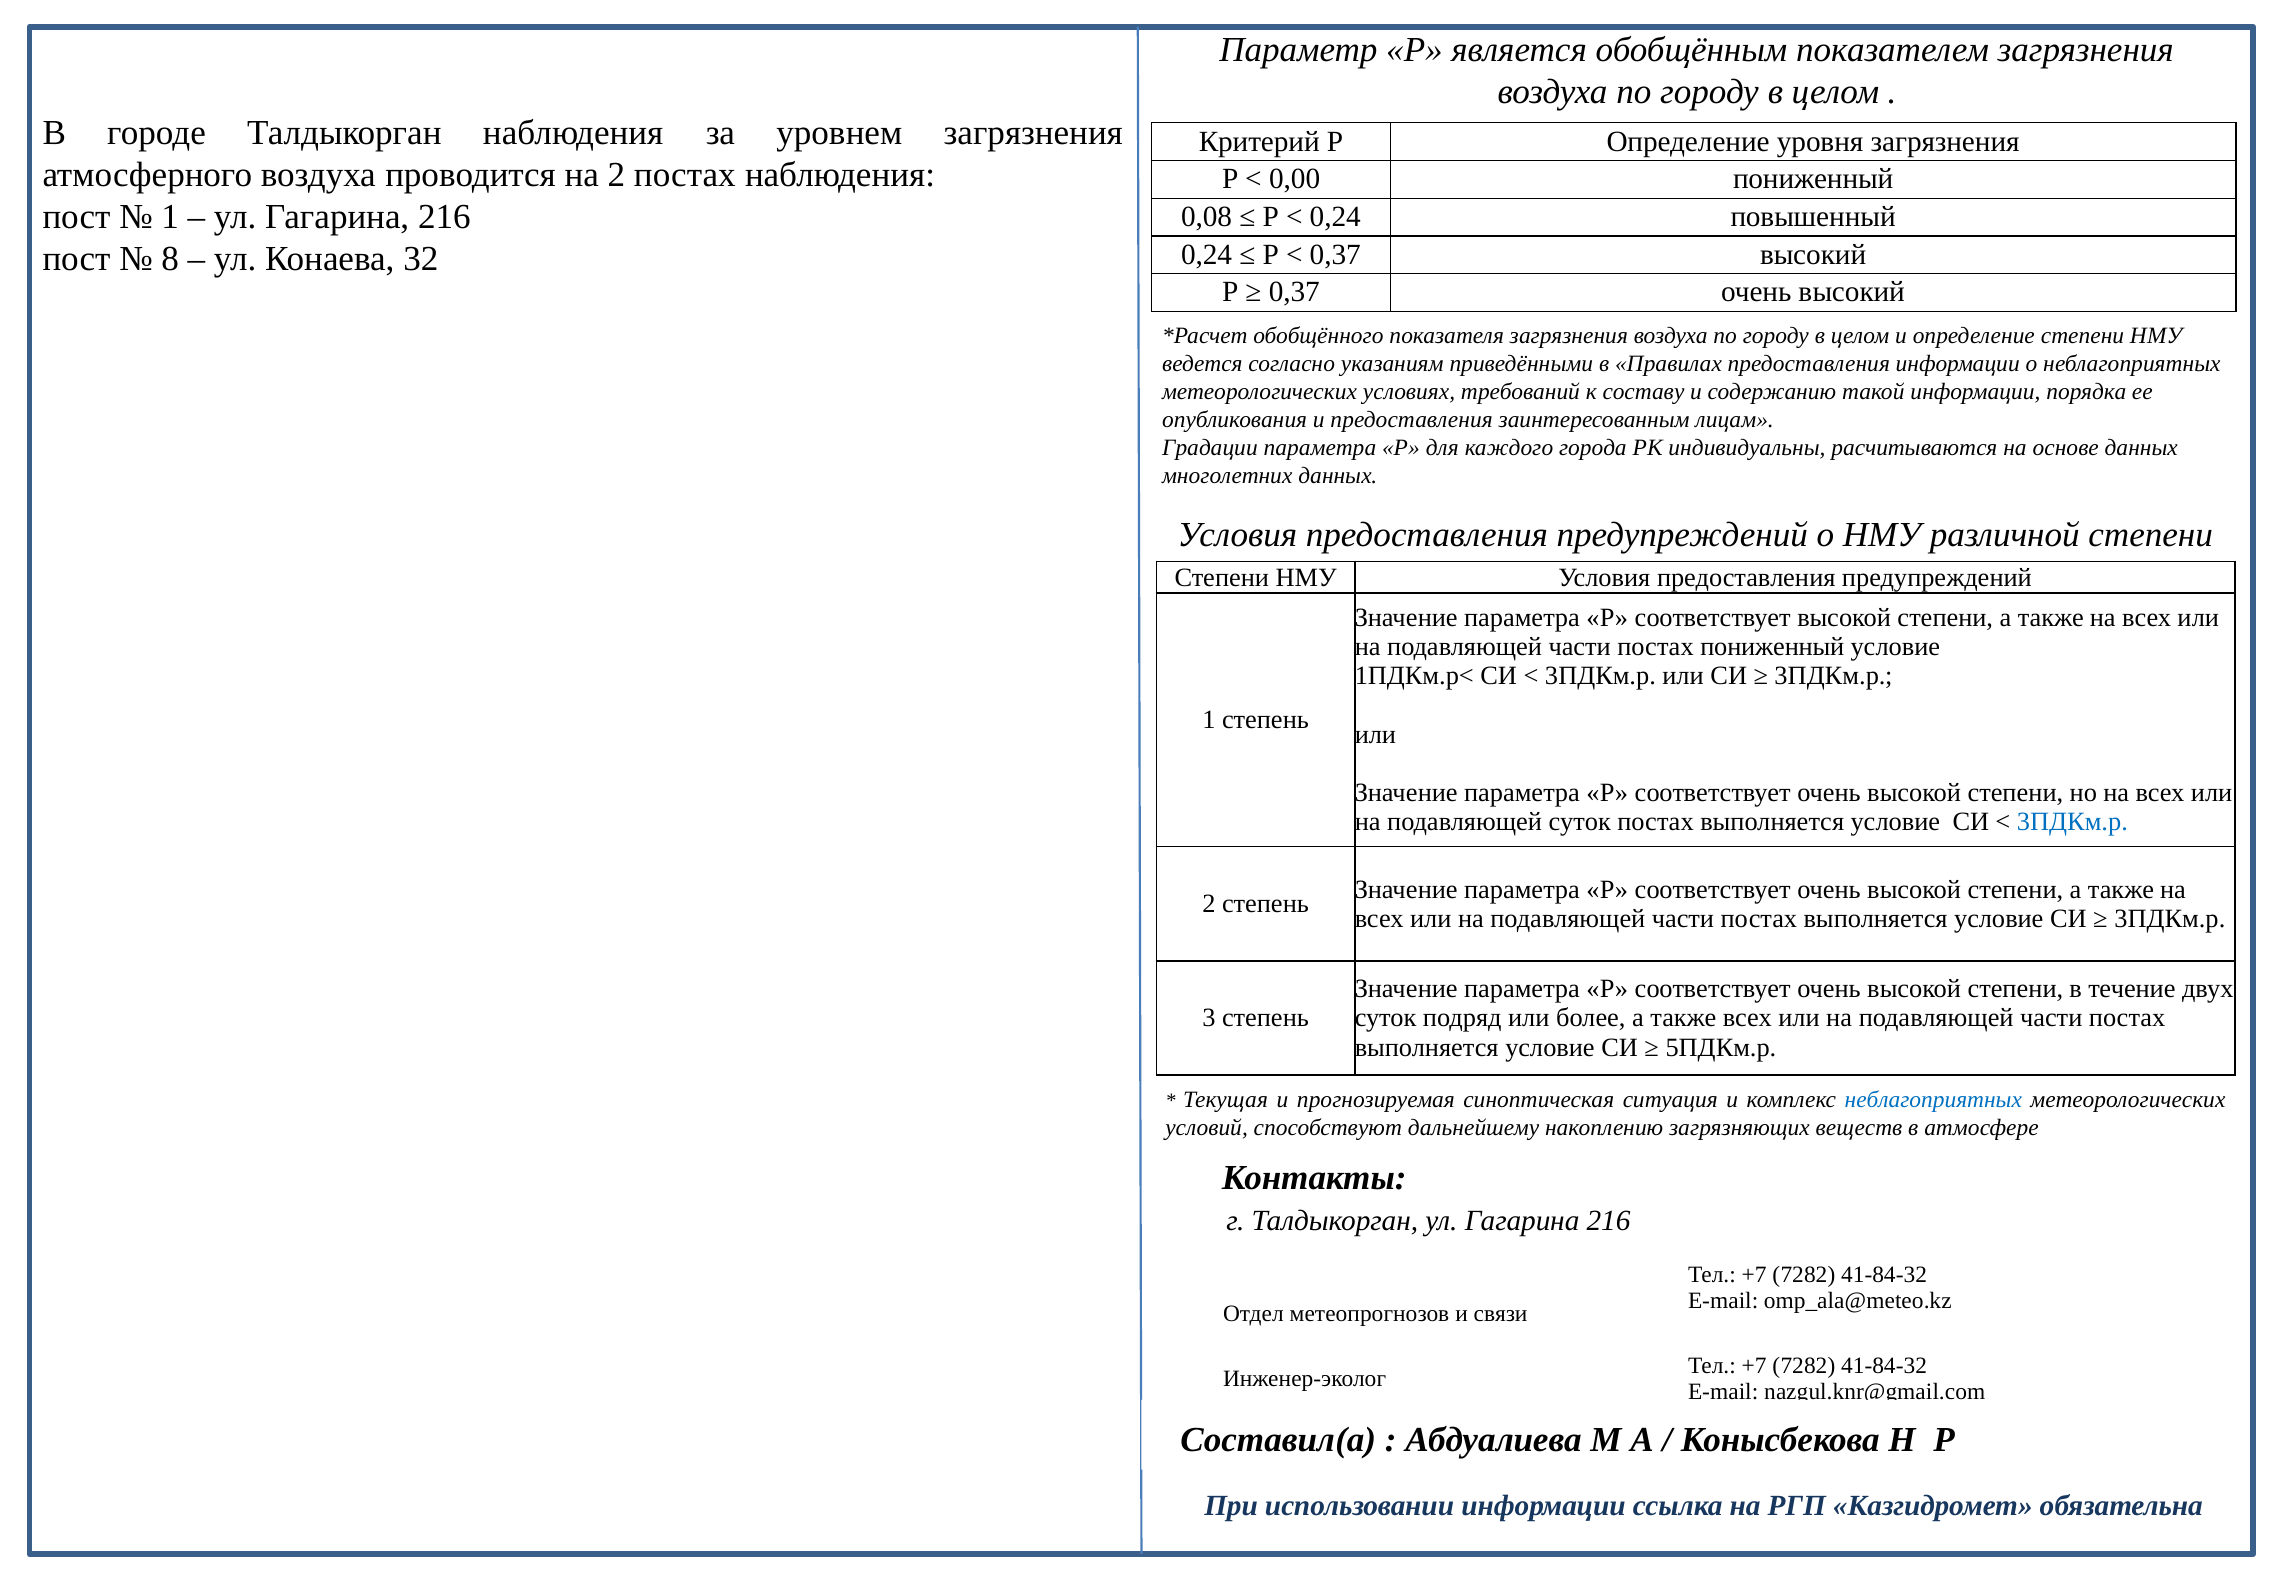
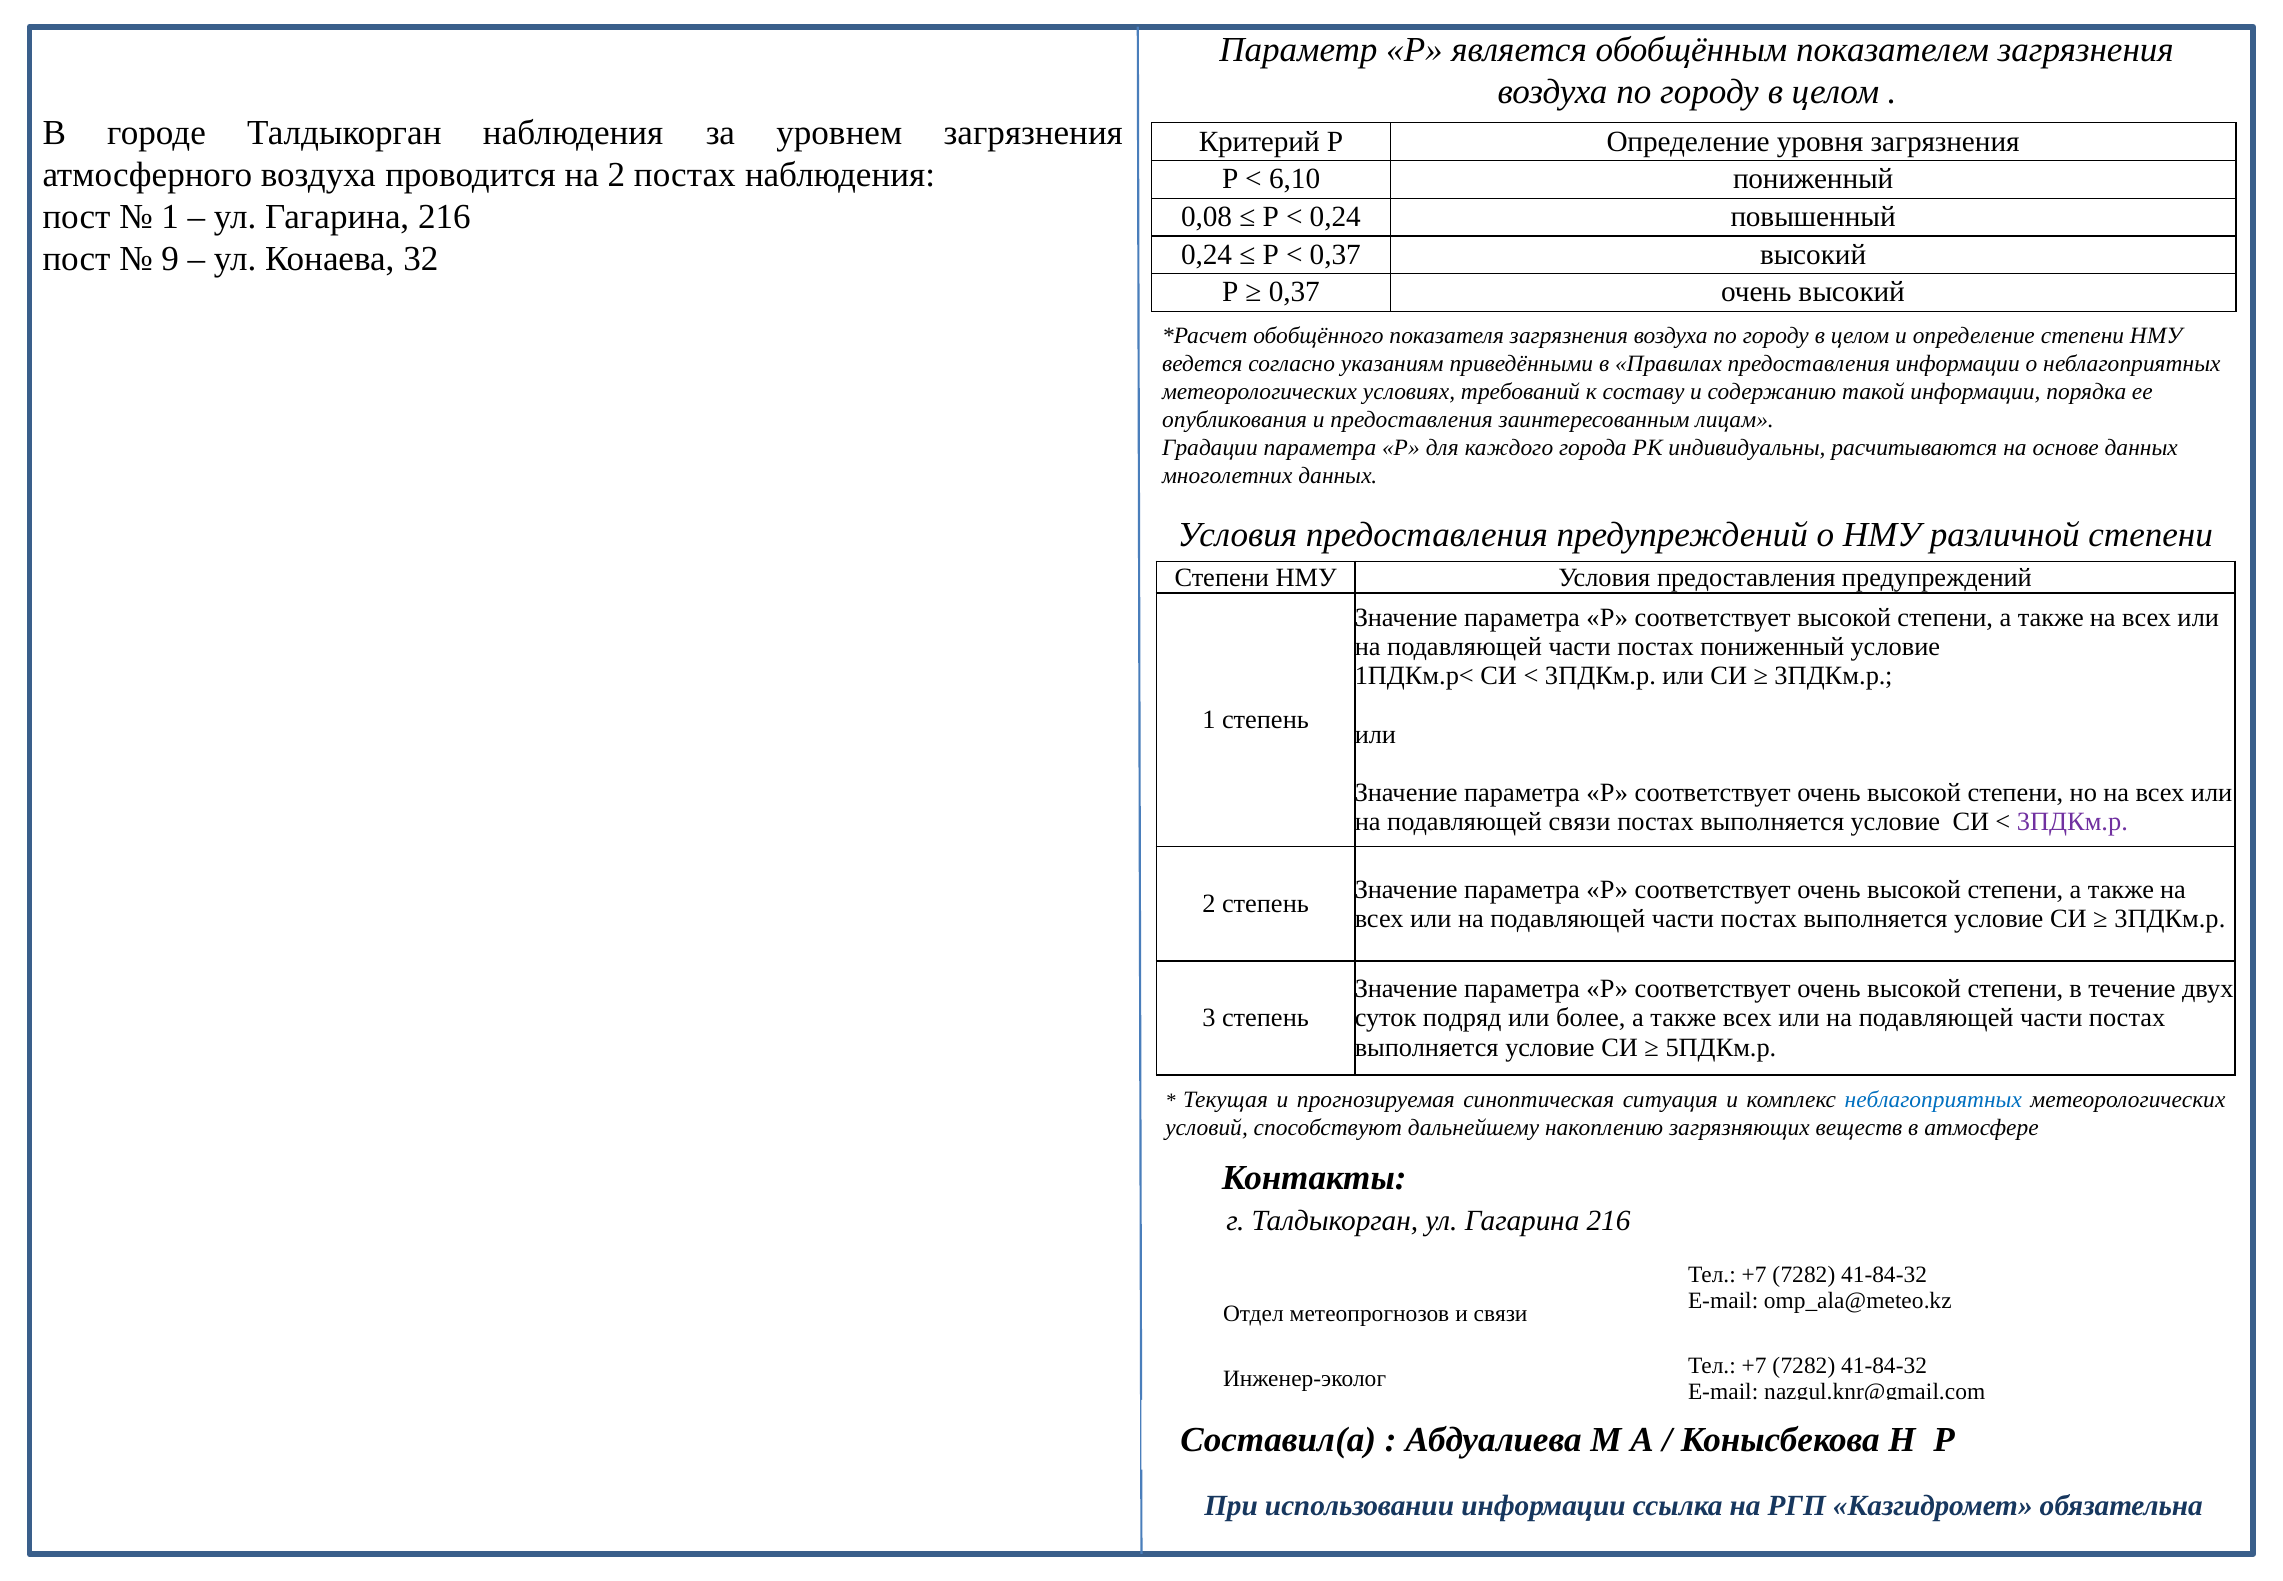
0,00: 0,00 -> 6,10 (1295, 179)
8: 8 -> 9 (170, 259)
подавляющей суток: суток -> связи (1580, 822)
3ПДКм.р colour: blue -> purple (2072, 822)
